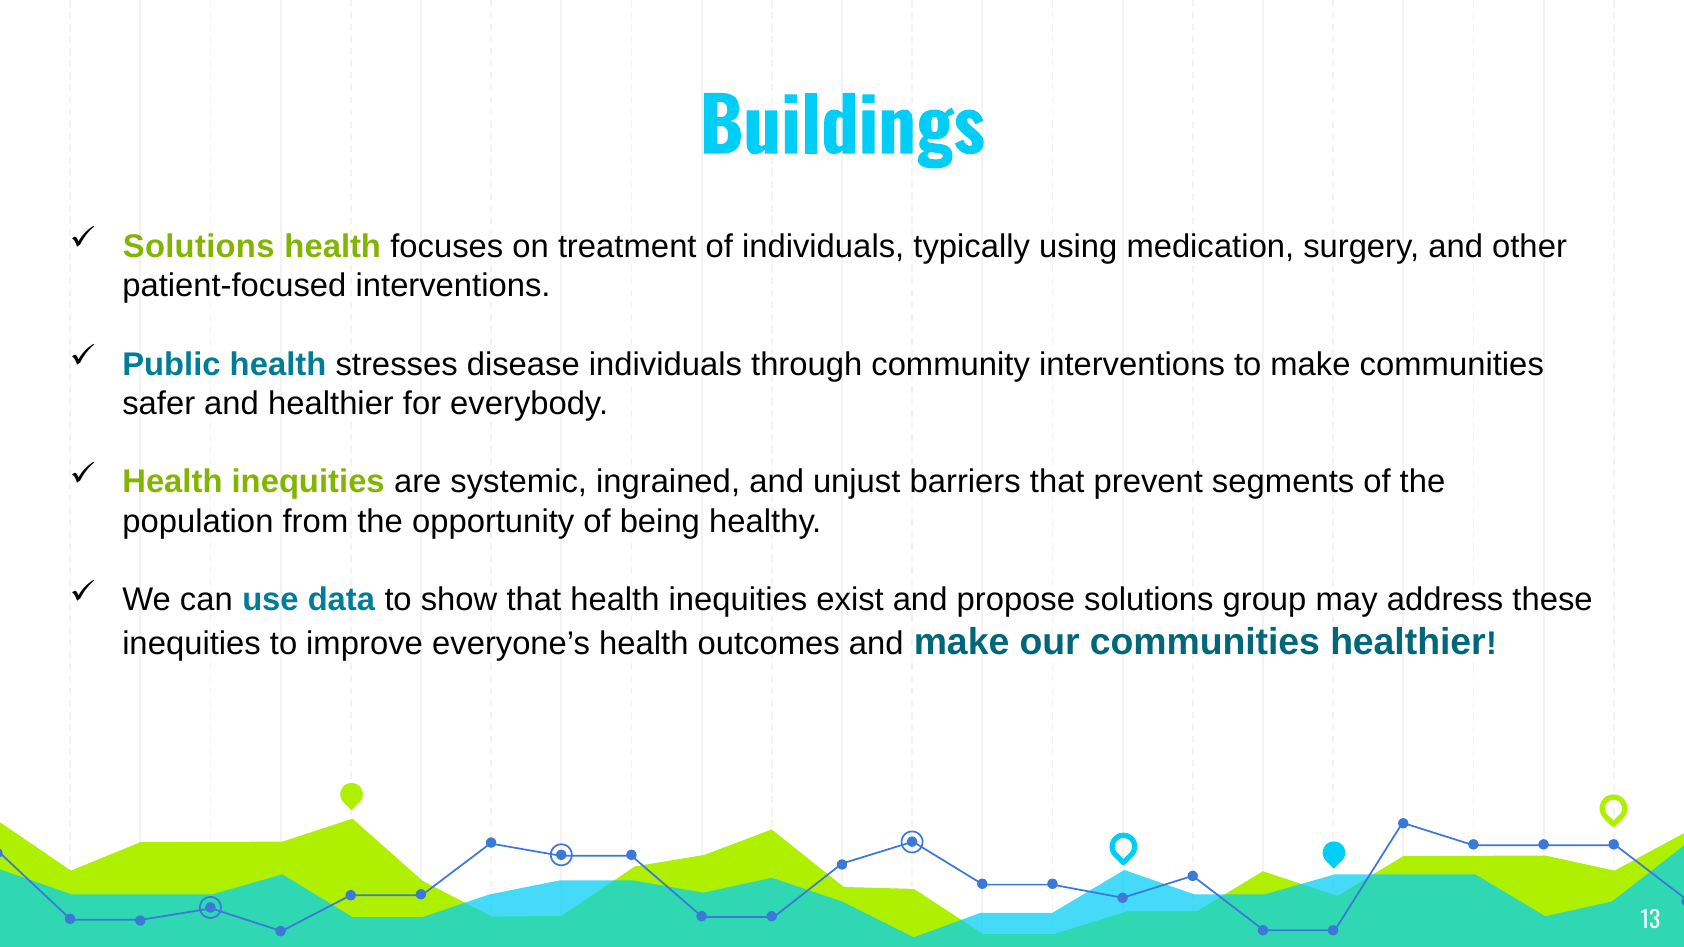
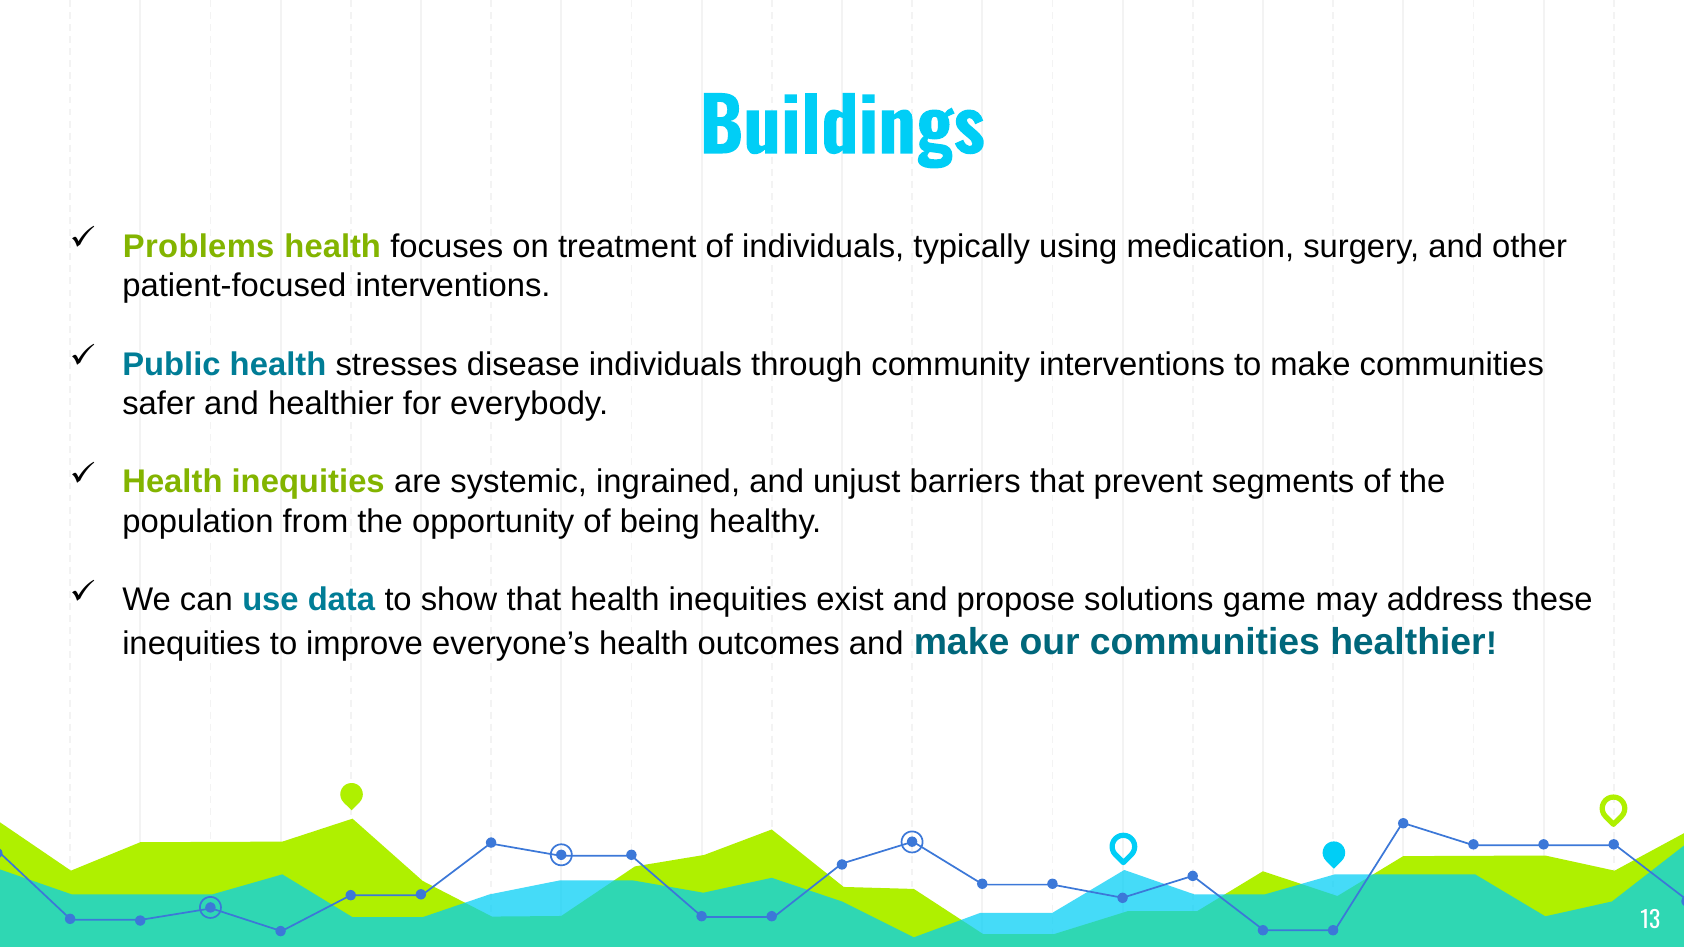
Solutions: Solutions -> Problems (199, 246)
group: group -> game (1264, 600)
